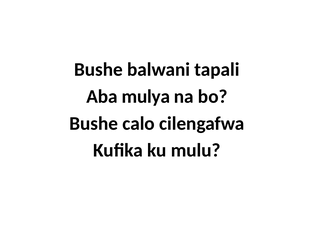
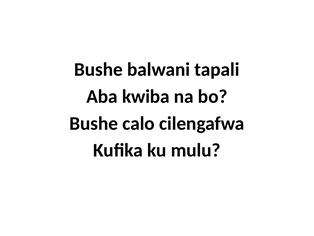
mulya: mulya -> kwiba (146, 96)
